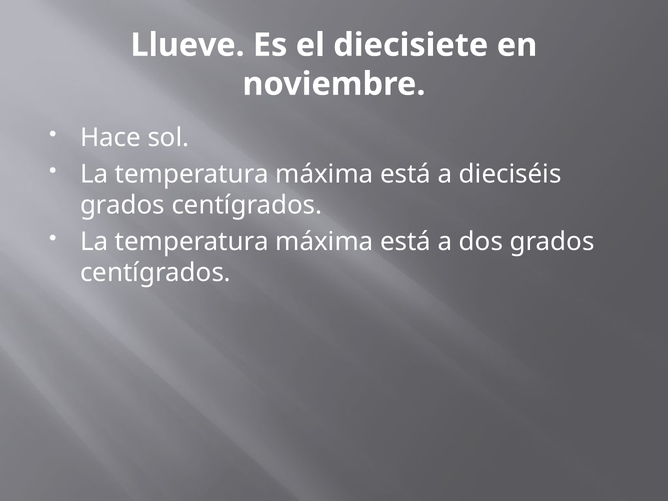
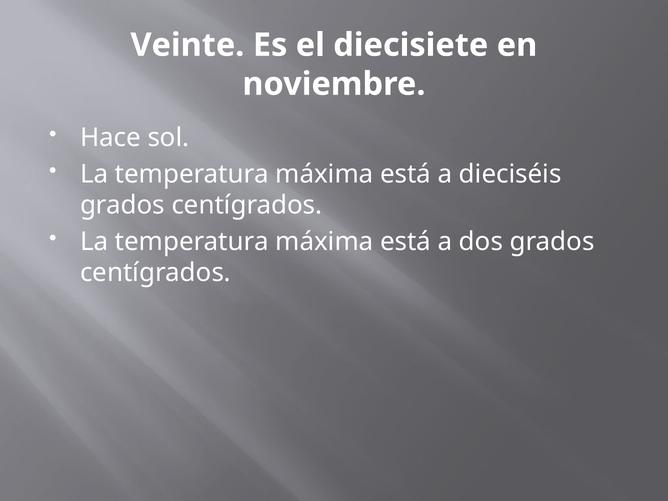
Llueve: Llueve -> Veinte (187, 45)
